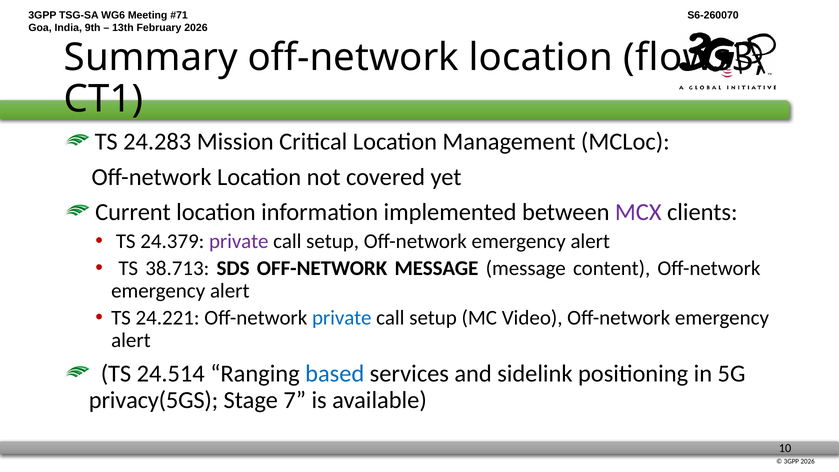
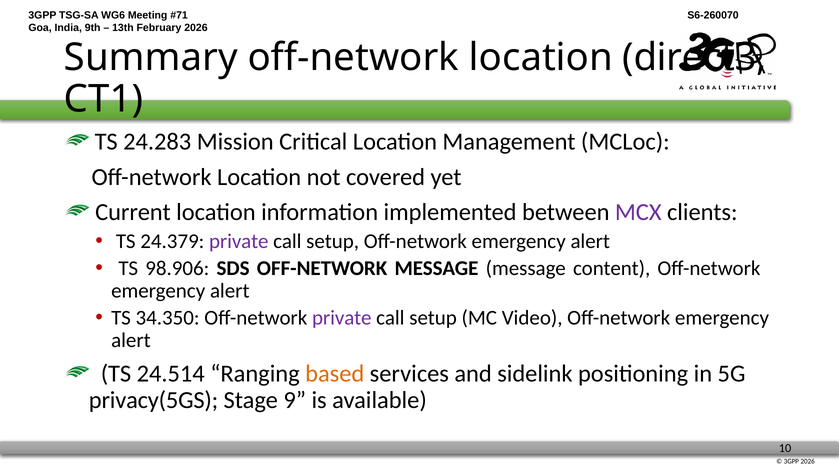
flows3: flows3 -> direct3 (695, 57)
38.713: 38.713 -> 98.906 (177, 268)
24.221: 24.221 -> 34.350 (168, 318)
private colour: blue -> purple (342, 318)
based colour: blue -> orange (335, 374)
7: 7 -> 9 (295, 400)
